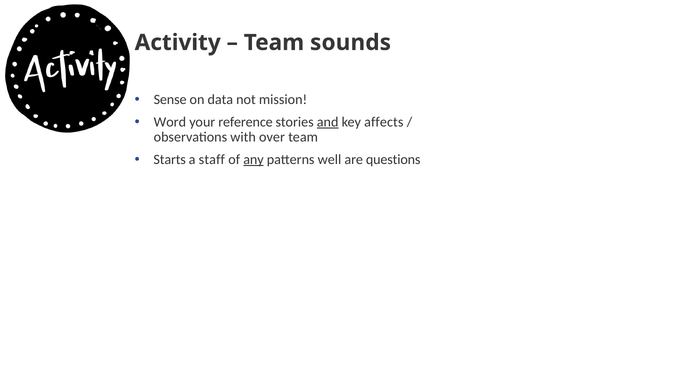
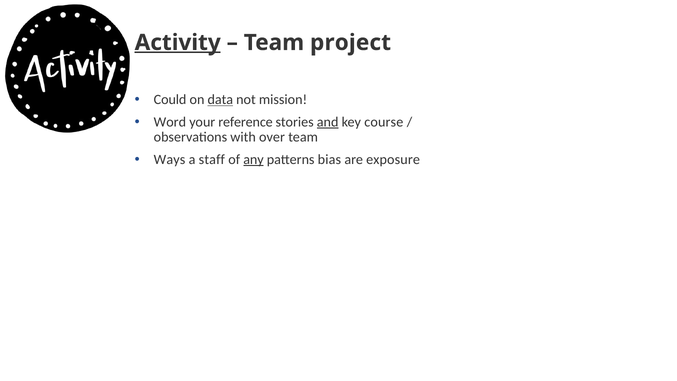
Activity underline: none -> present (178, 43)
sounds: sounds -> project (351, 43)
Sense: Sense -> Could (170, 100)
data underline: none -> present (220, 100)
affects: affects -> course (384, 122)
Starts: Starts -> Ways (170, 160)
well: well -> bias (329, 160)
questions: questions -> exposure (393, 160)
